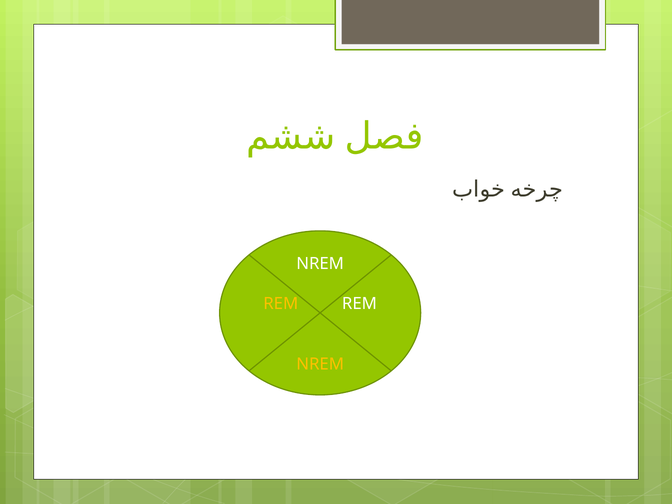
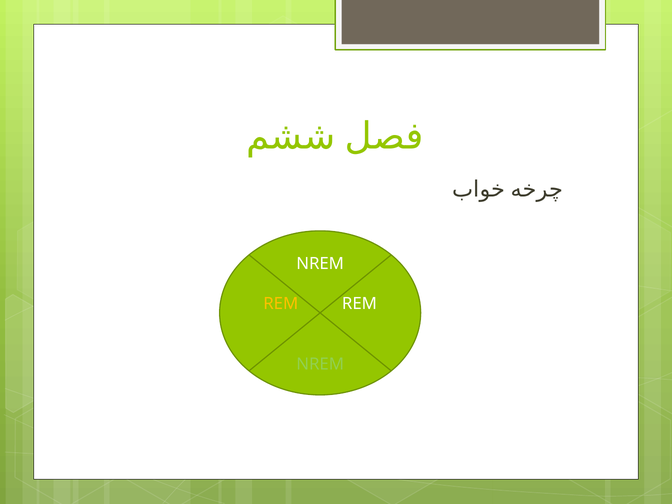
NREM colour: yellow -> light green (320, 364)
